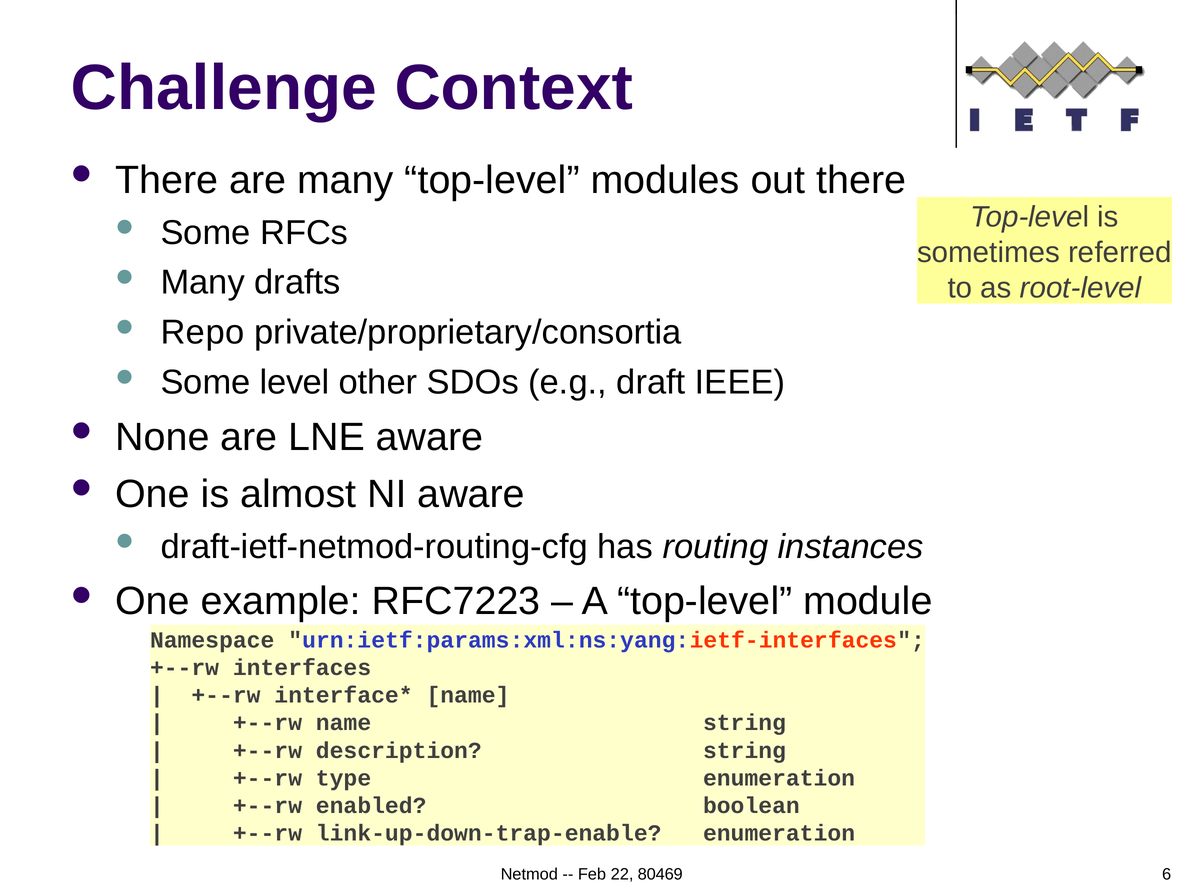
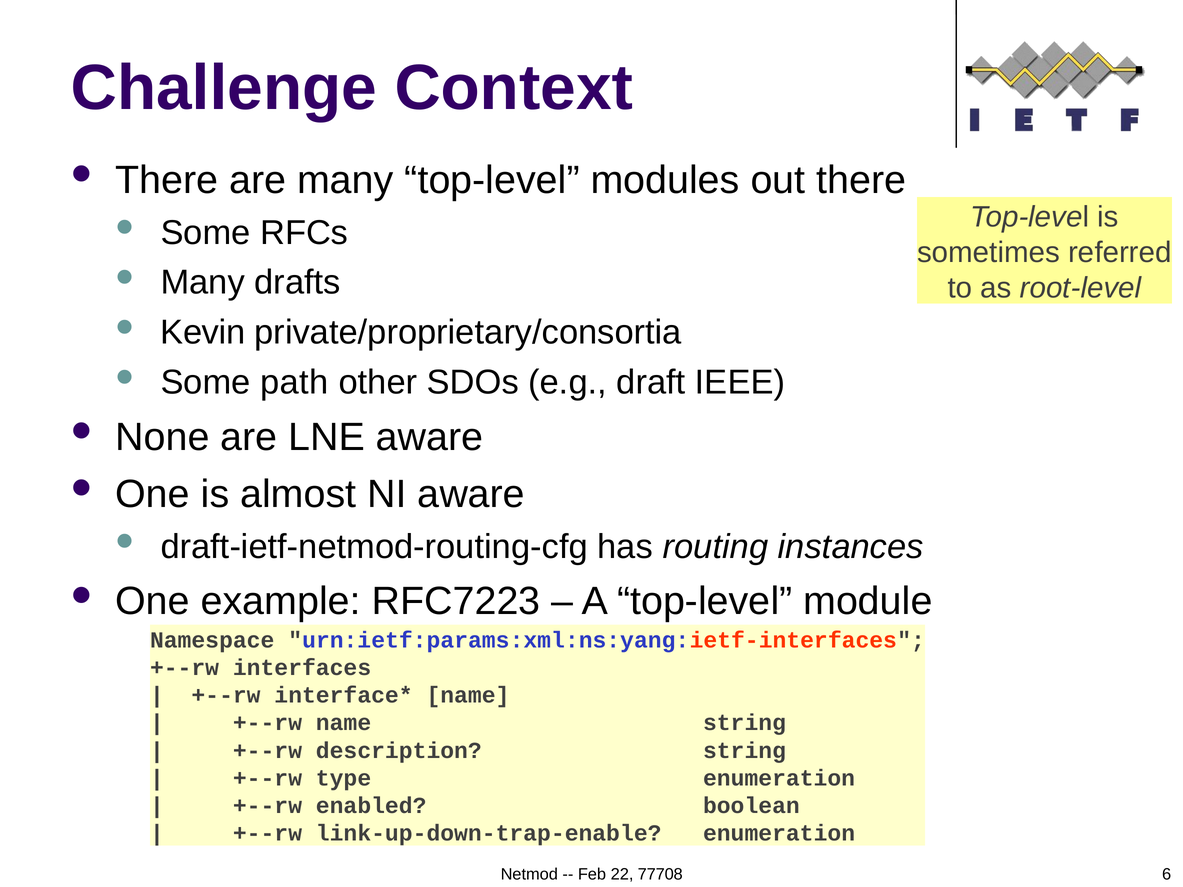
Repo: Repo -> Kevin (203, 333)
level: level -> path (294, 383)
80469: 80469 -> 77708 (660, 875)
